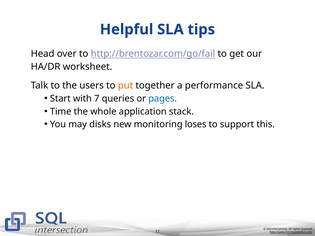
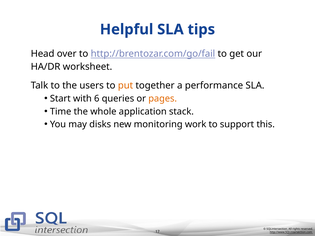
7: 7 -> 6 (97, 99)
pages colour: blue -> orange (163, 99)
loses: loses -> work (196, 125)
